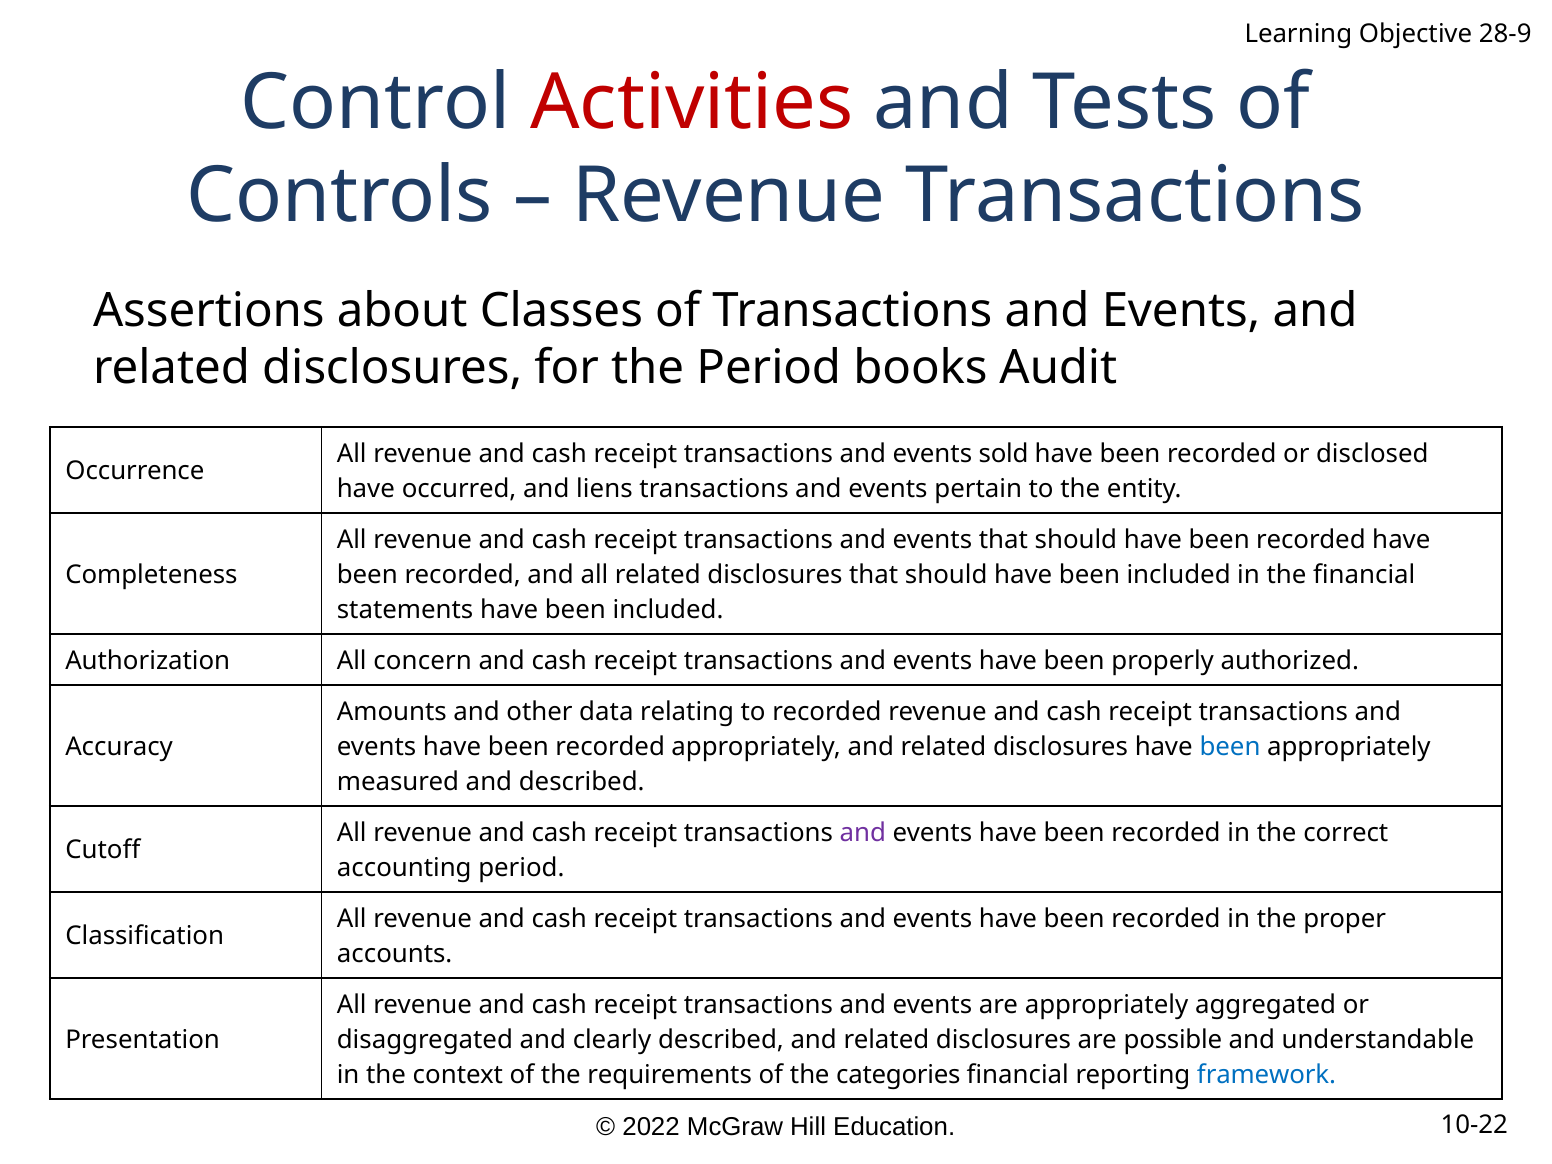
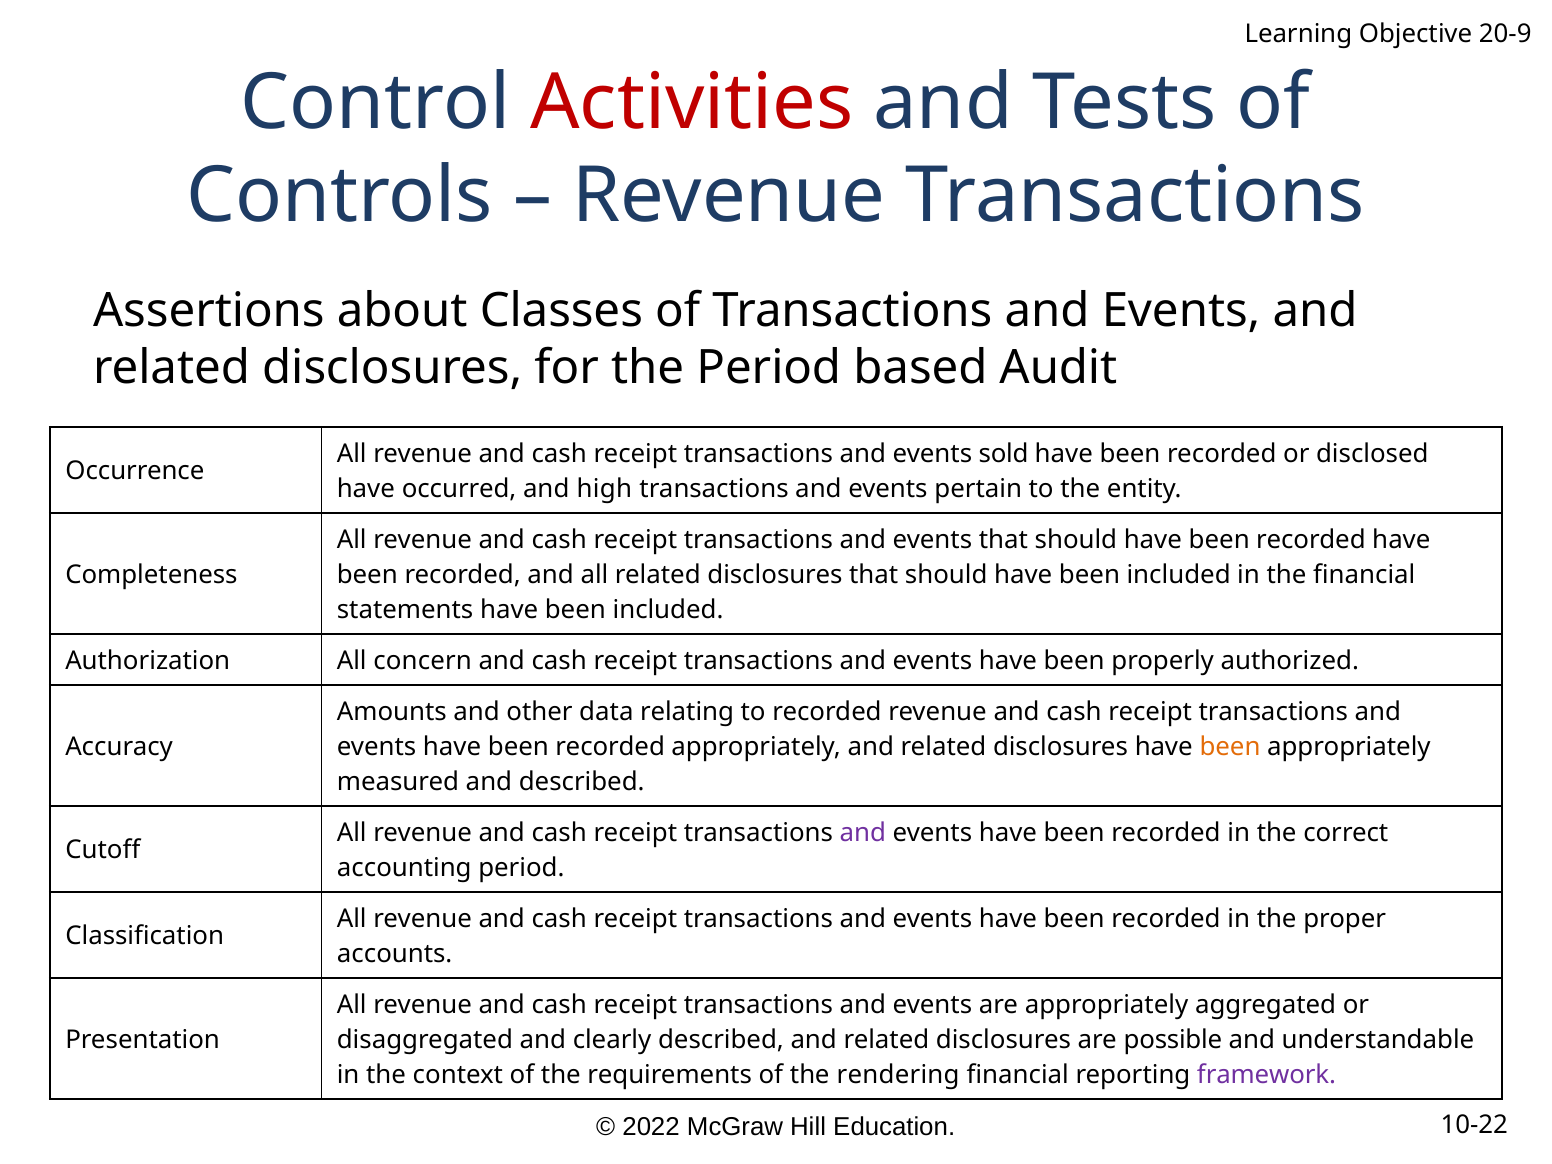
28-9: 28-9 -> 20-9 (1505, 34)
books: books -> based (920, 368)
liens: liens -> high (604, 489)
been colour: blue -> orange (1230, 747)
categories: categories -> rendering (898, 1075)
framework colour: blue -> purple (1267, 1075)
